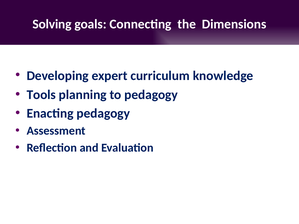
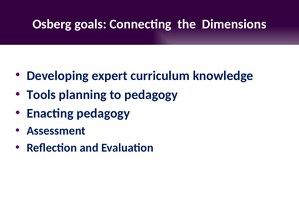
Solving: Solving -> Osberg (52, 24)
